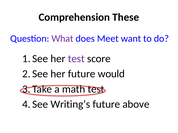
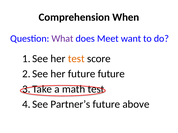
These: These -> When (126, 17)
test colour: purple -> orange (76, 59)
future would: would -> future (111, 74)
Writing’s: Writing’s -> Partner’s (70, 105)
